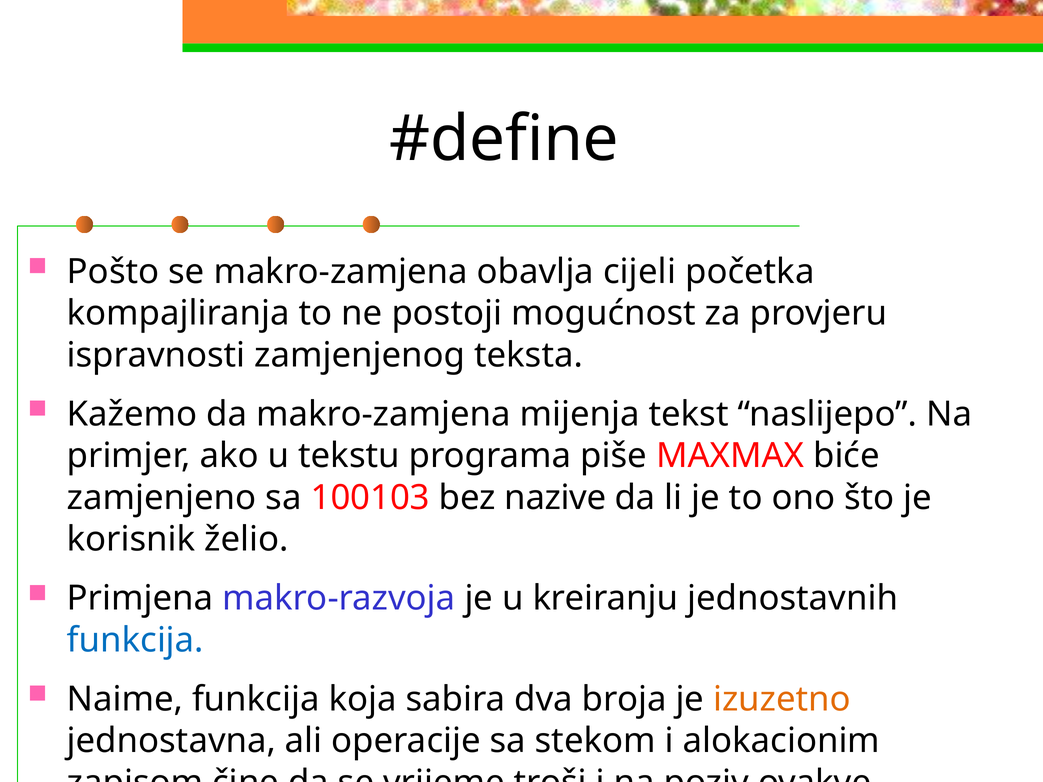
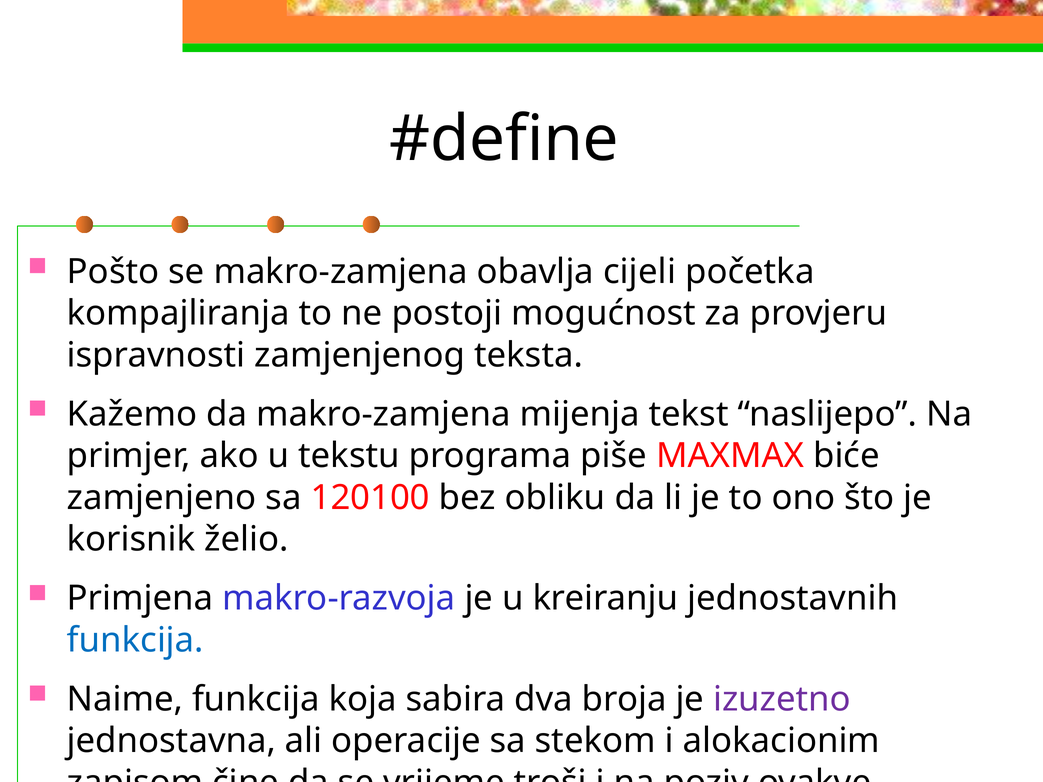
100103: 100103 -> 120100 (370, 498)
nazive: nazive -> obliku (555, 498)
izuzetno colour: orange -> purple (782, 699)
